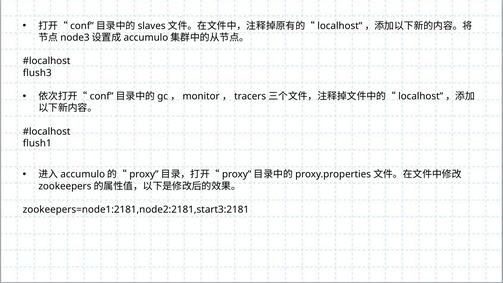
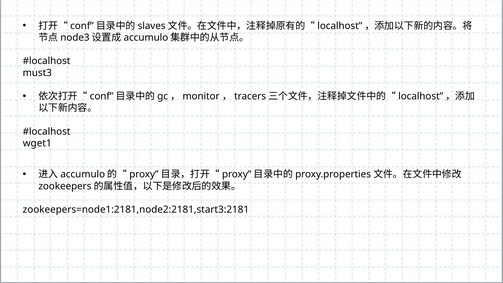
flush3: flush3 -> must3 (37, 73)
flush1: flush1 -> wget1 (37, 143)
